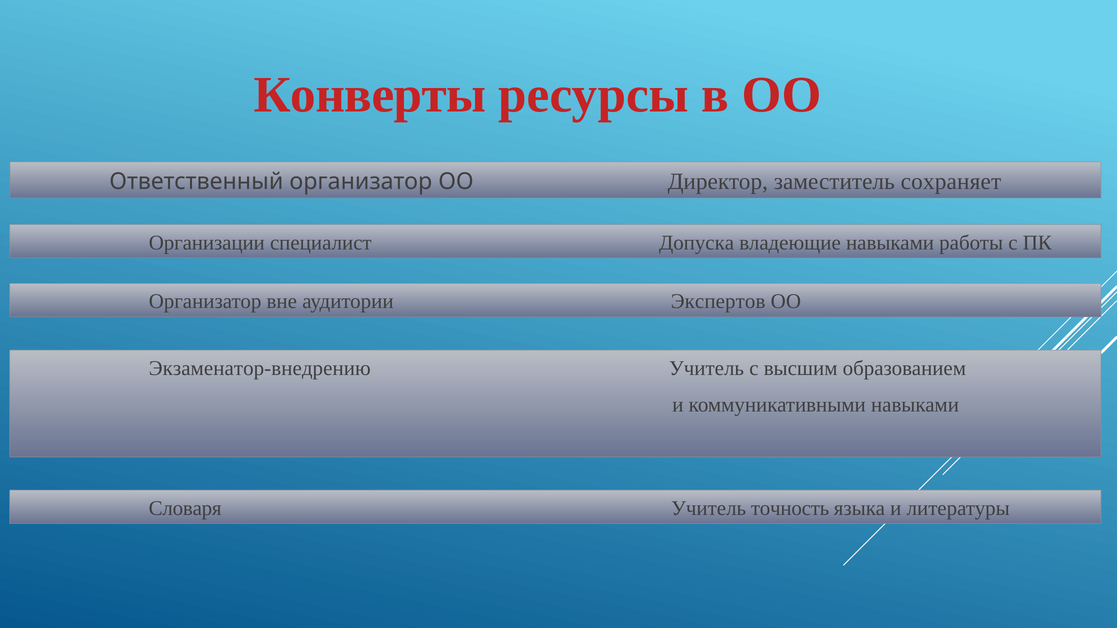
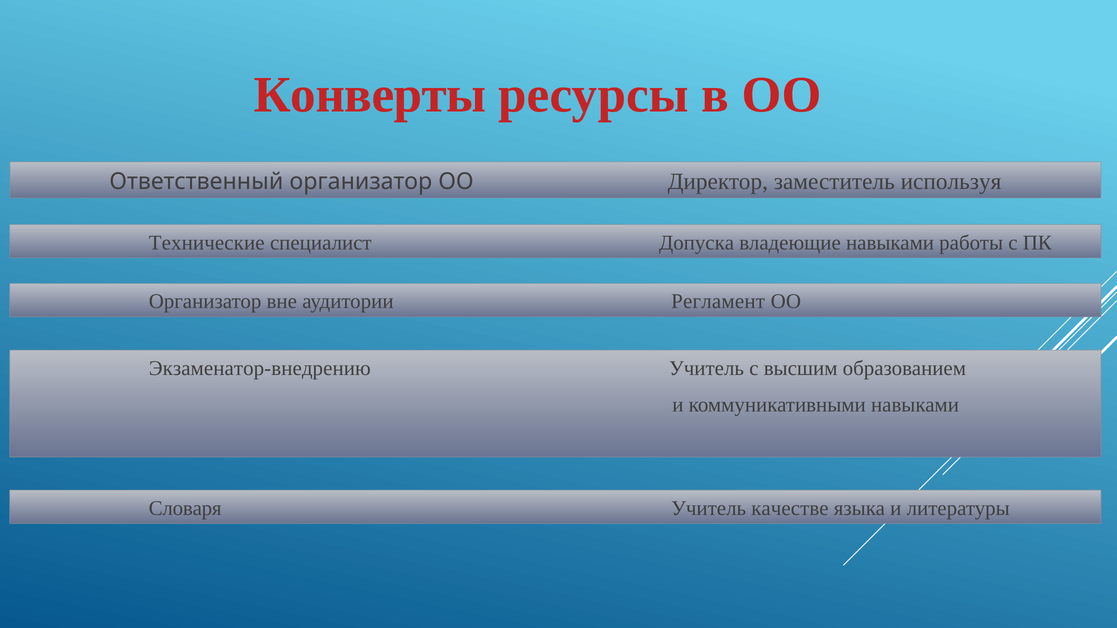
сохраняет: сохраняет -> используя (951, 182)
Организации: Организации -> Технические (207, 243)
Экспертов: Экспертов -> Регламент (718, 302)
точность: точность -> качестве (790, 509)
